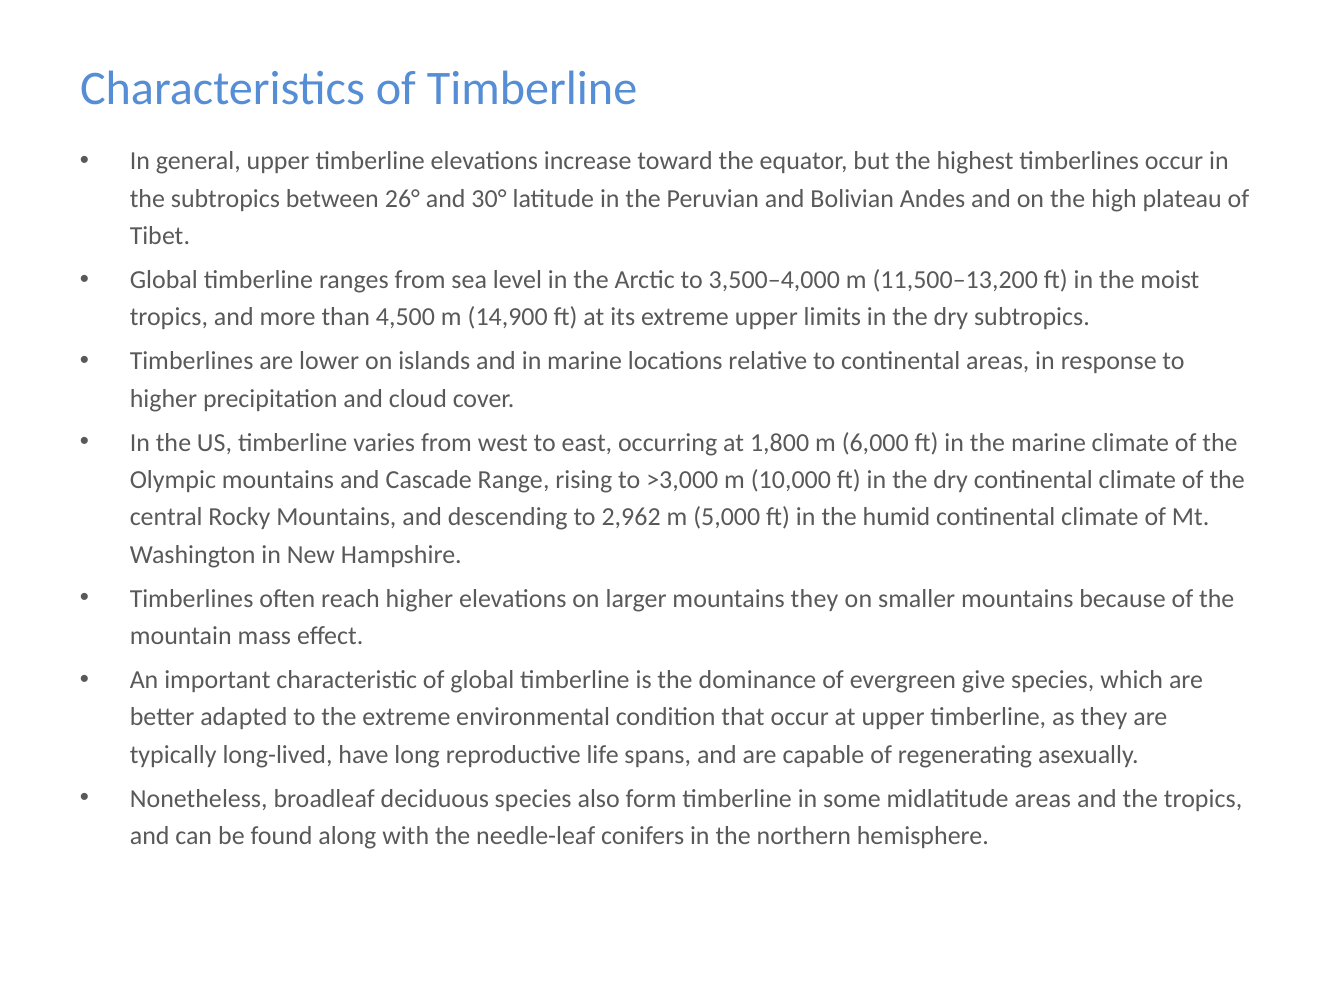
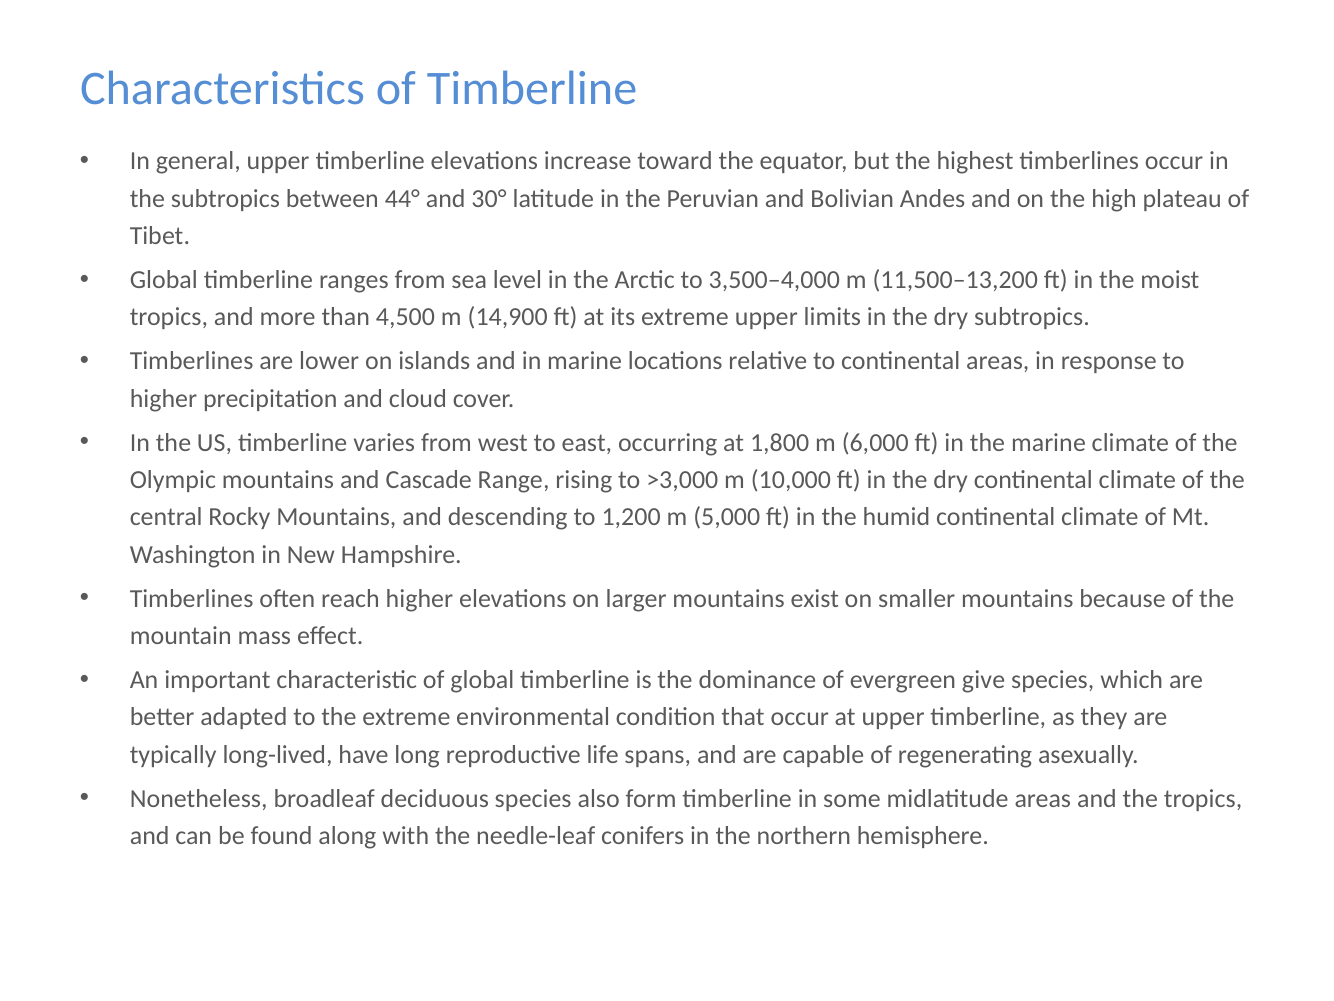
26°: 26° -> 44° (402, 199)
2,962: 2,962 -> 1,200 (631, 517)
mountains they: they -> exist (815, 598)
